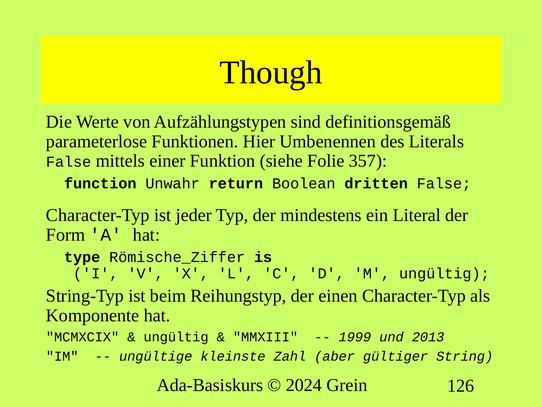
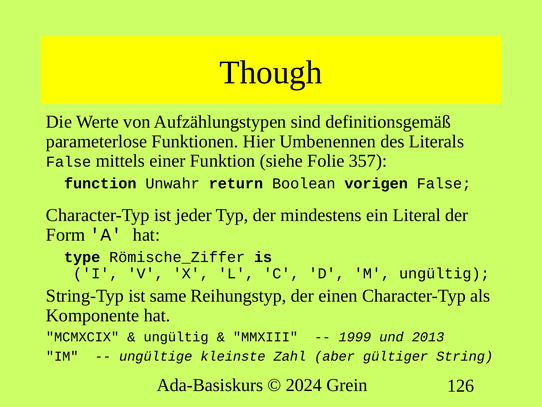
dritten: dritten -> vorigen (376, 183)
beim: beim -> same (168, 296)
